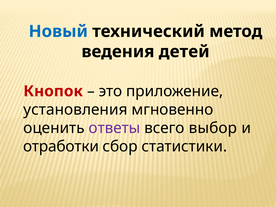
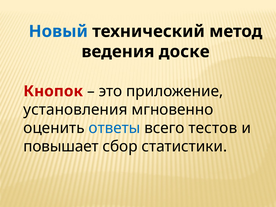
детей: детей -> доске (184, 52)
ответы colour: purple -> blue (114, 128)
выбор: выбор -> тестов (213, 128)
отработки: отработки -> повышает (61, 146)
